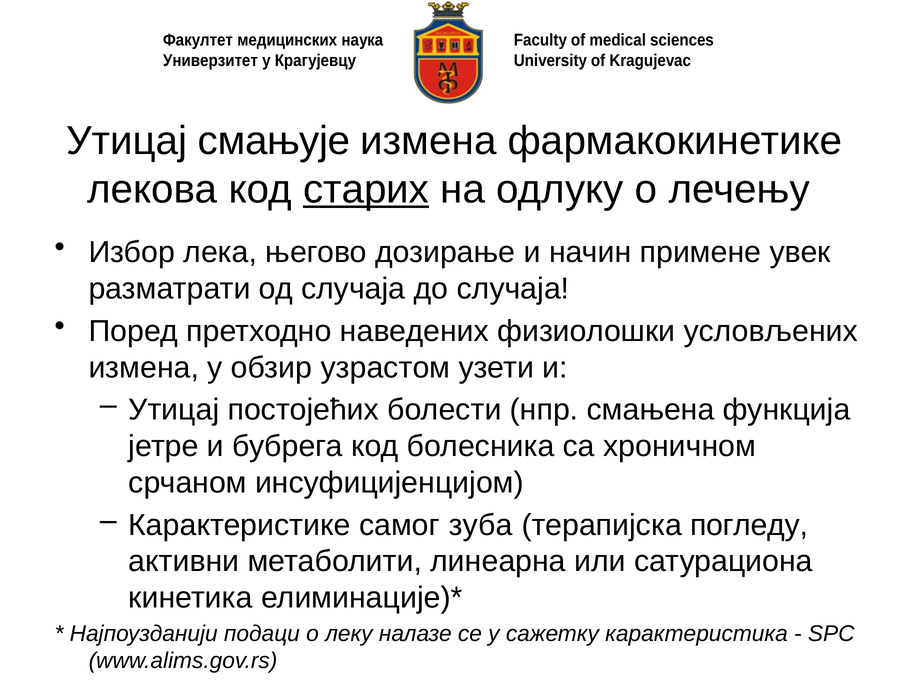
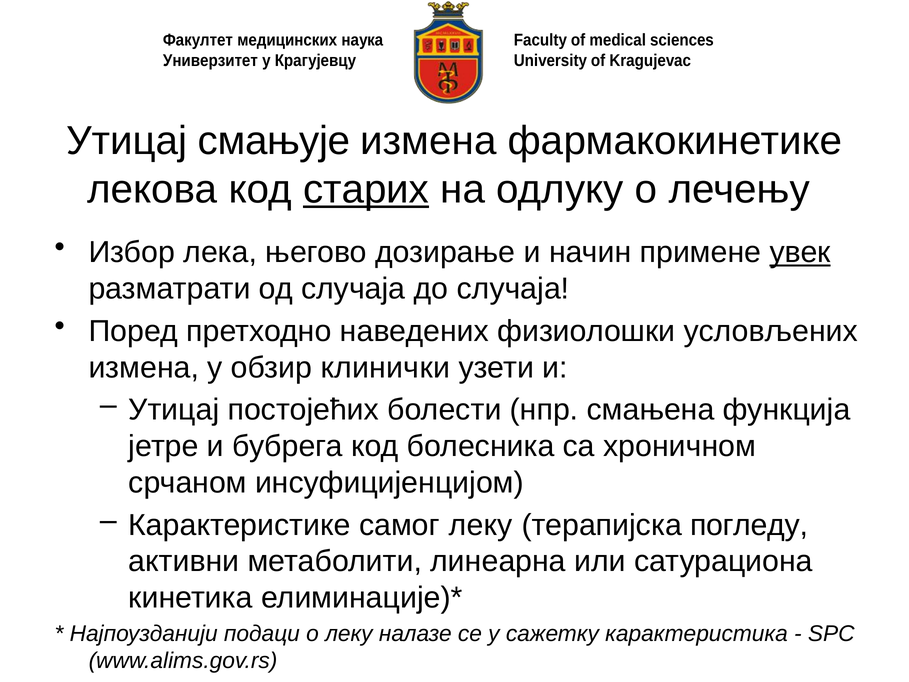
увек underline: none -> present (800, 252)
узрастом: узрастом -> клинички (385, 367)
самог зуба: зуба -> леку (481, 525)
